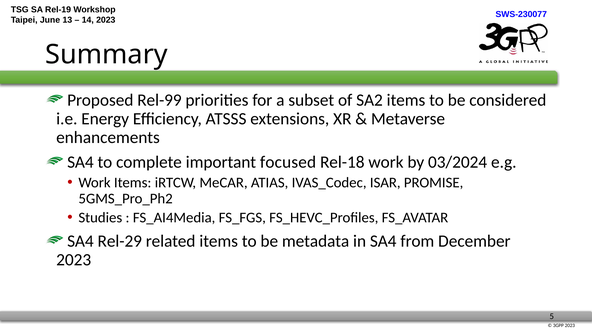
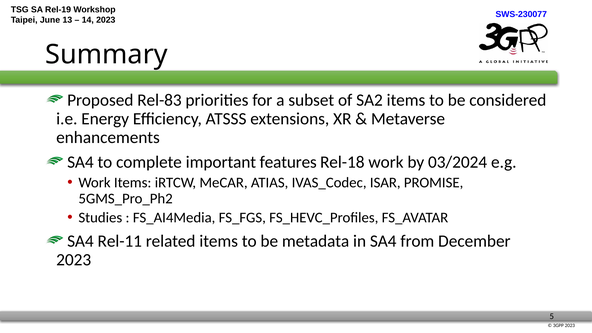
Rel-99: Rel-99 -> Rel-83 (159, 100)
focused: focused -> features (288, 162)
Rel-29: Rel-29 -> Rel-11 (120, 241)
